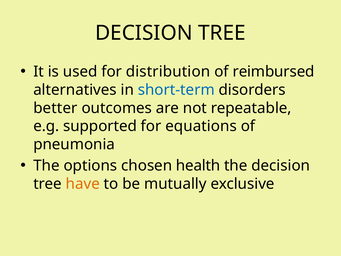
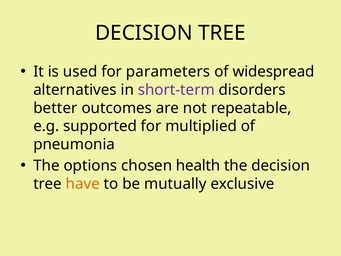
distribution: distribution -> parameters (168, 72)
reimbursed: reimbursed -> widespread (274, 72)
short-term colour: blue -> purple (176, 90)
equations: equations -> multiplied (201, 126)
